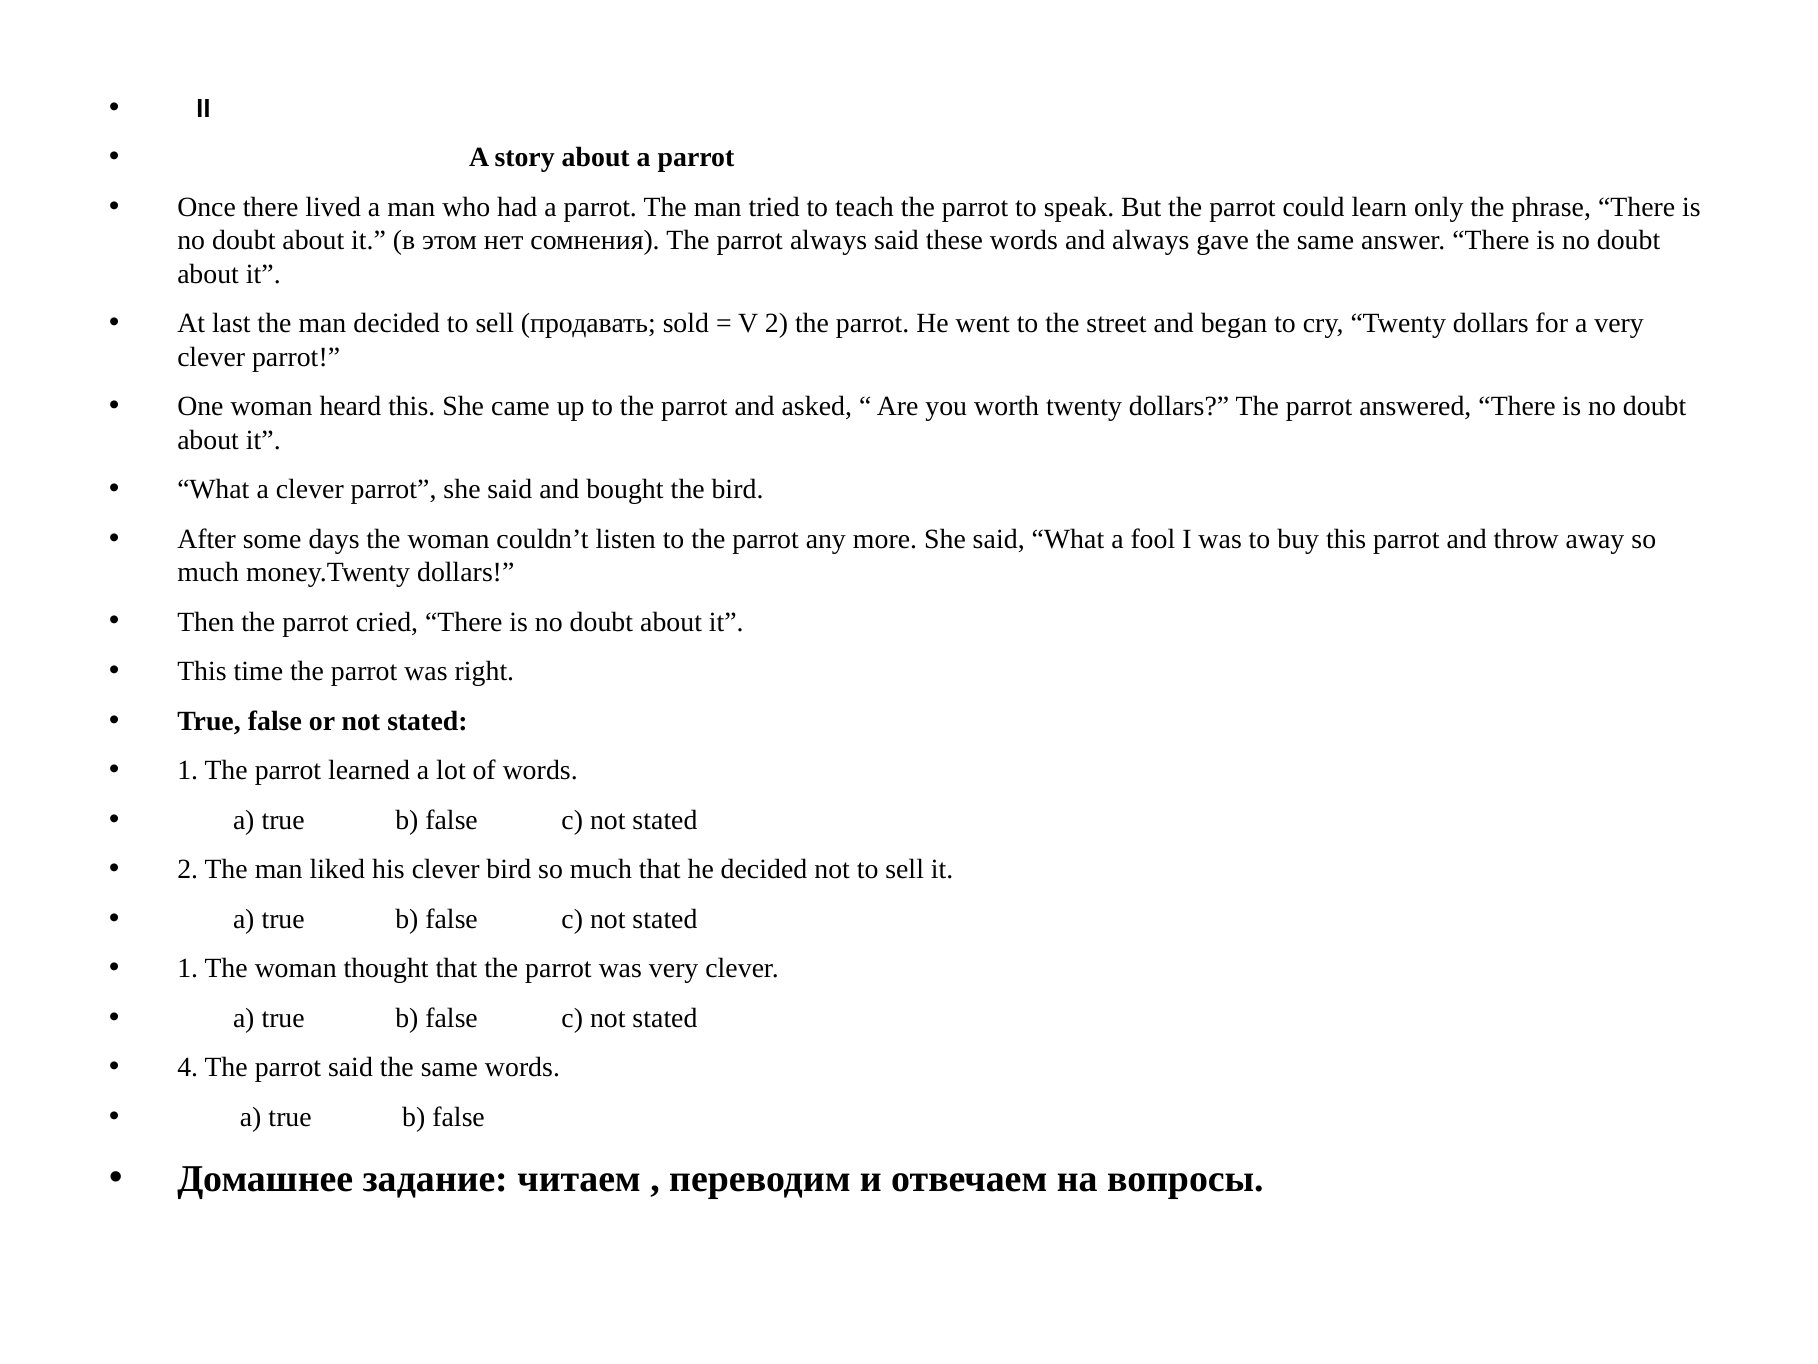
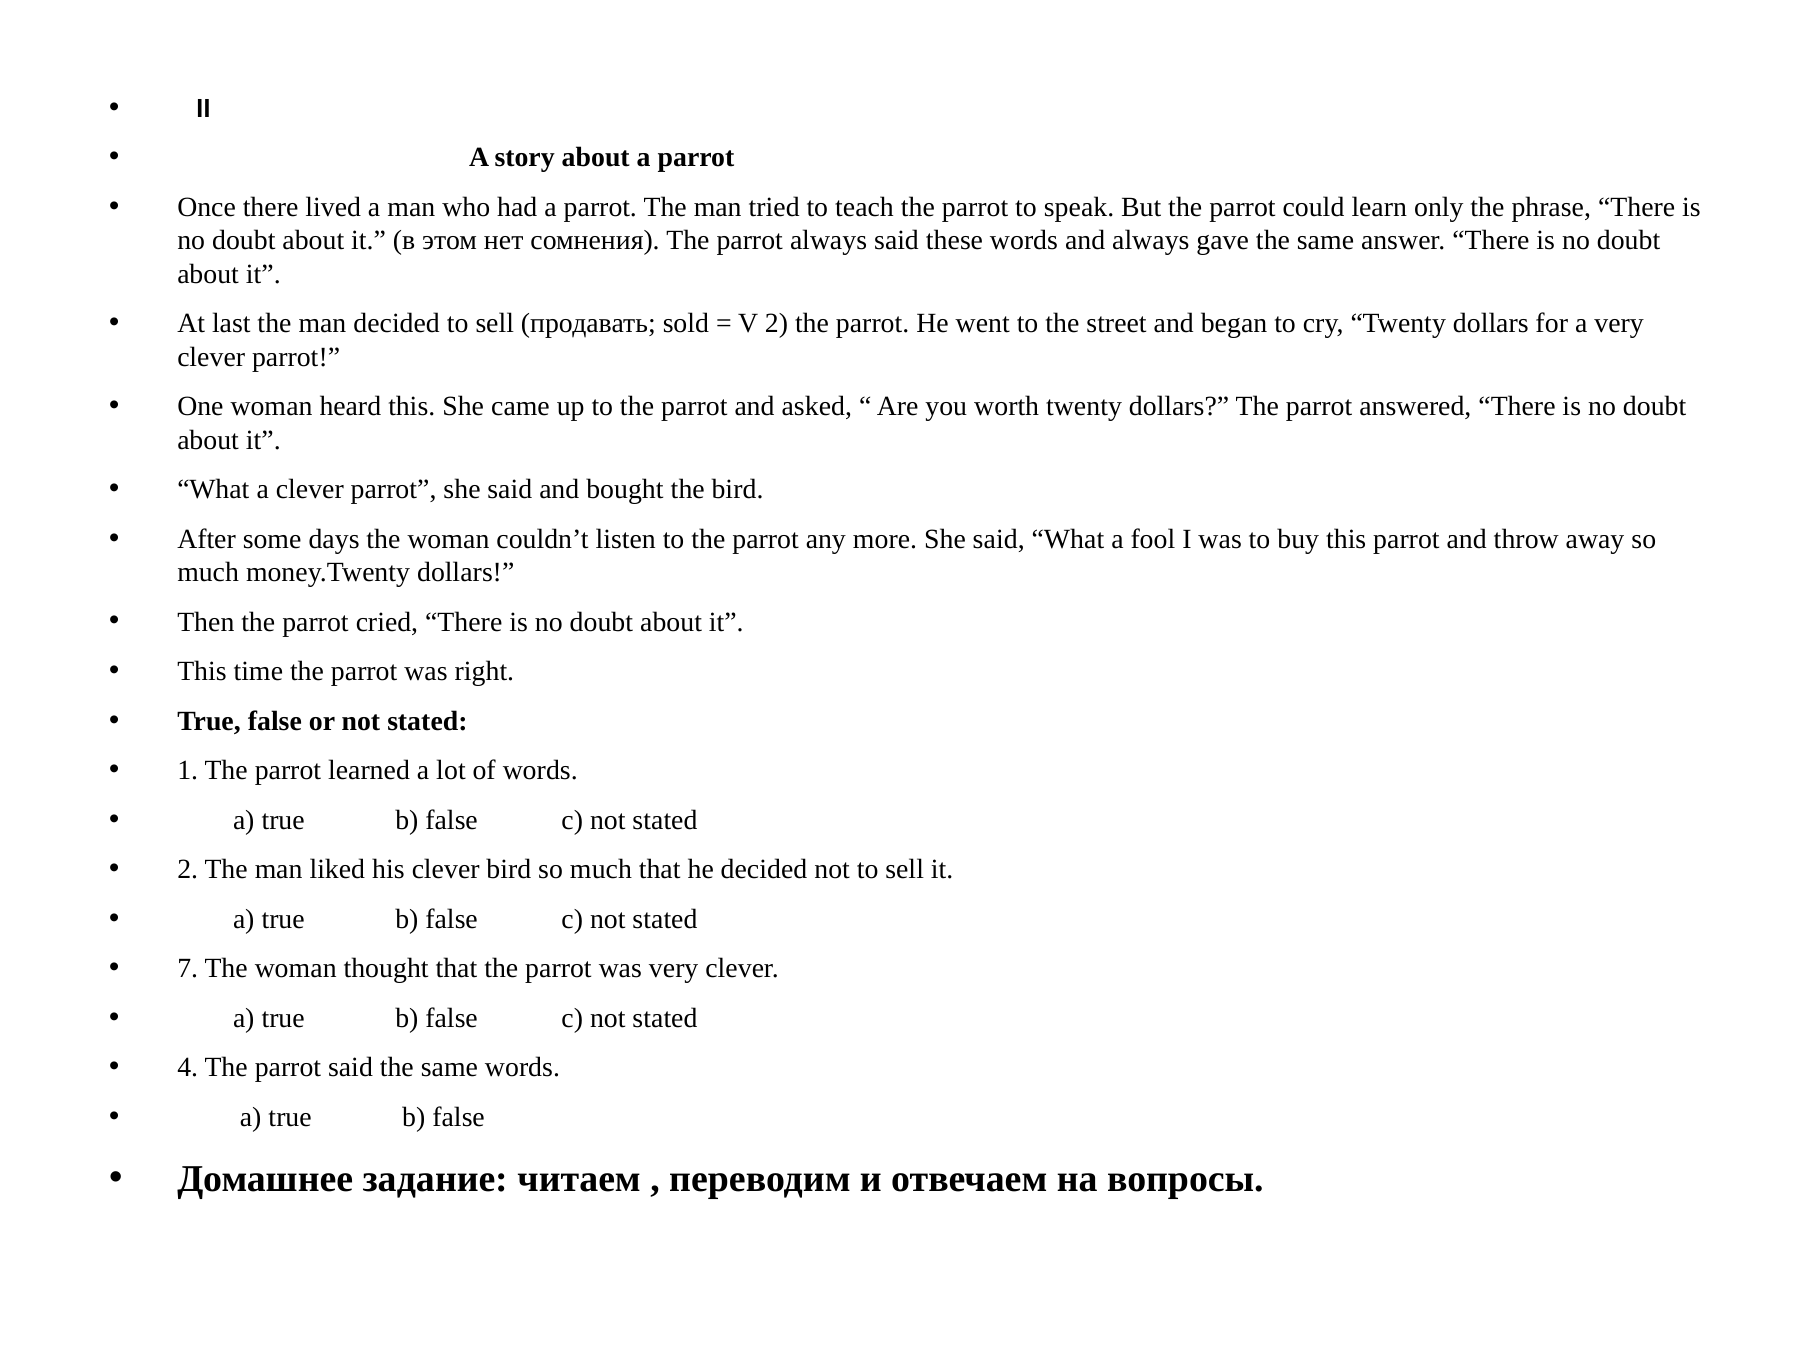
1: 1 -> 7 (188, 968)
